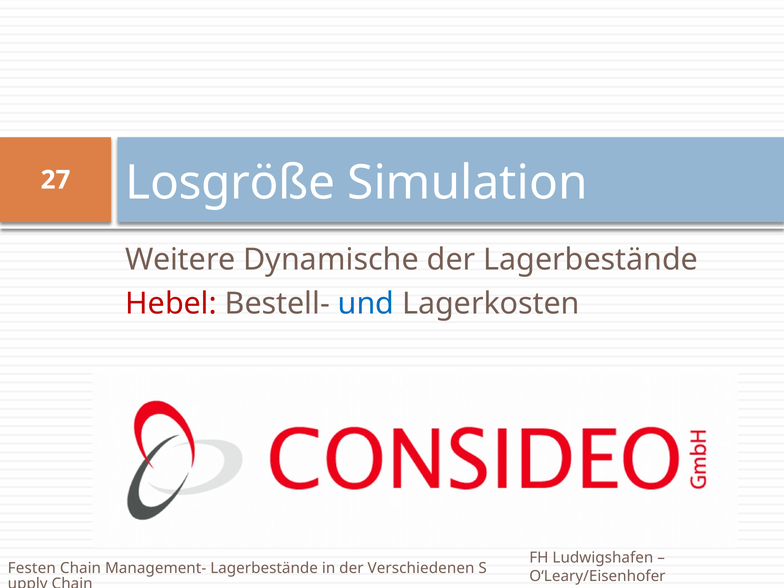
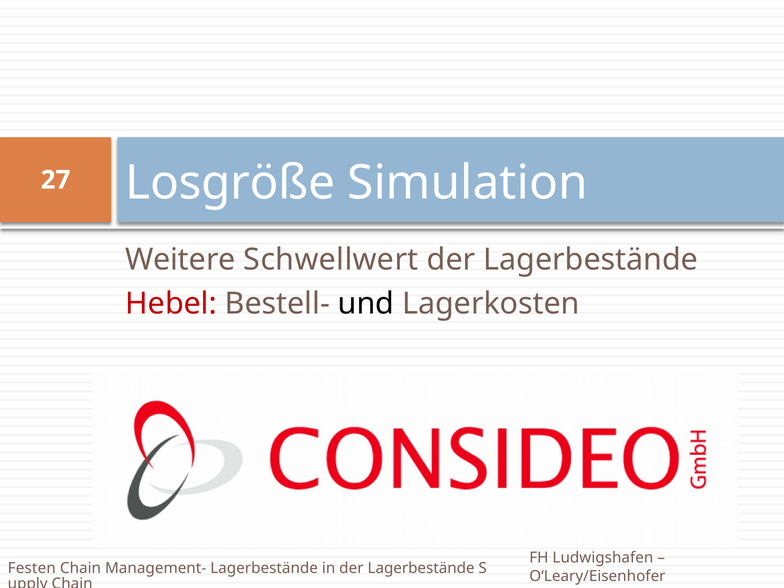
Dynamische: Dynamische -> Schwellwert (331, 259)
und colour: blue -> black (366, 304)
in der Verschiedenen: Verschiedenen -> Lagerbestände (421, 568)
